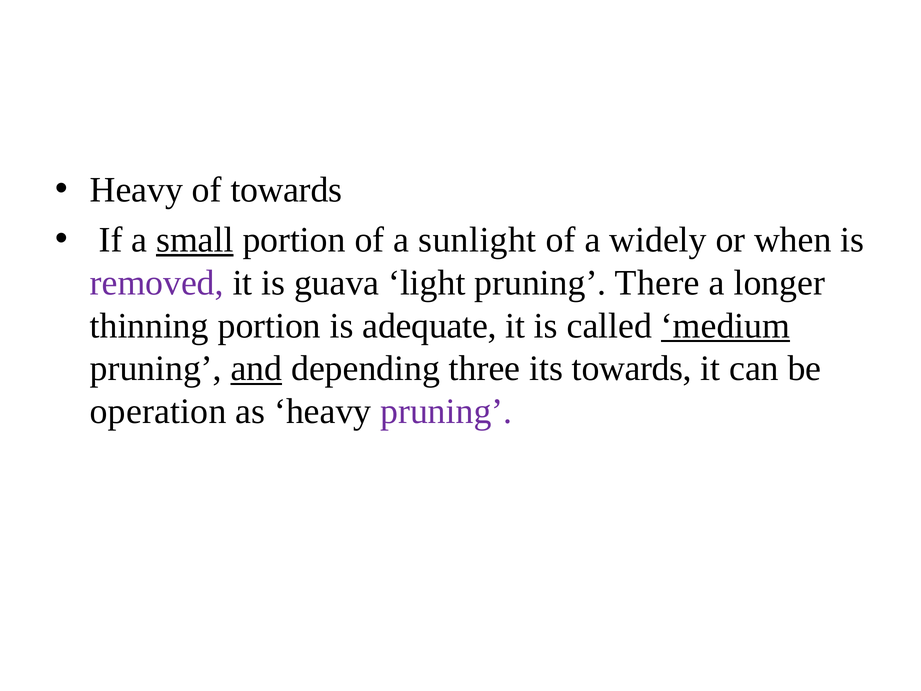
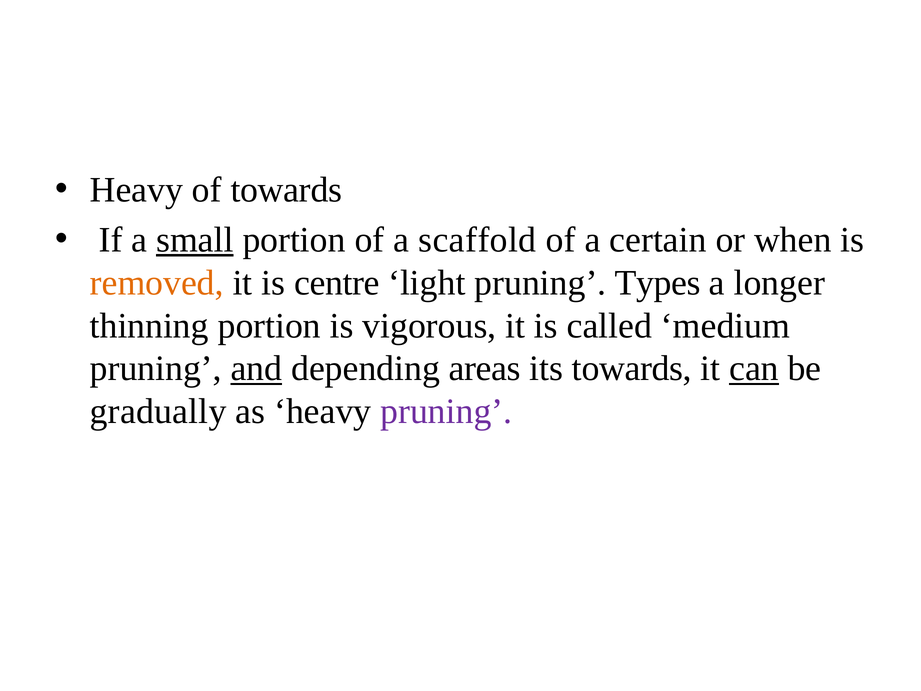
sunlight: sunlight -> scaffold (477, 240)
widely: widely -> certain (658, 240)
removed colour: purple -> orange (157, 283)
guava: guava -> centre (337, 283)
There: There -> Types (658, 283)
adequate: adequate -> vigorous (429, 326)
medium underline: present -> none (725, 326)
three: three -> areas (485, 368)
can underline: none -> present (754, 368)
operation: operation -> gradually (158, 411)
